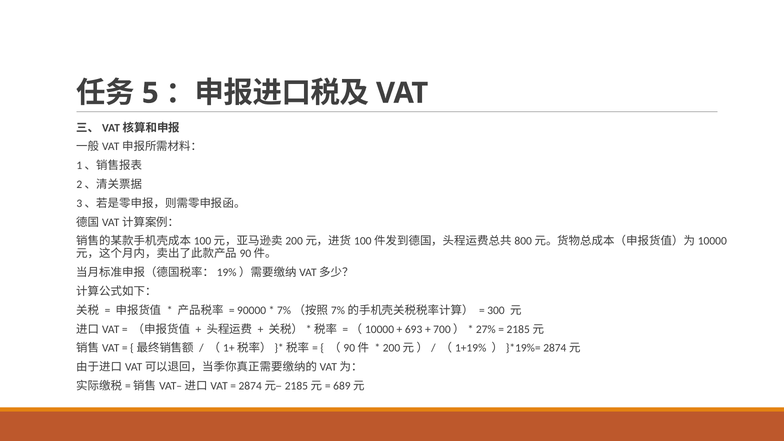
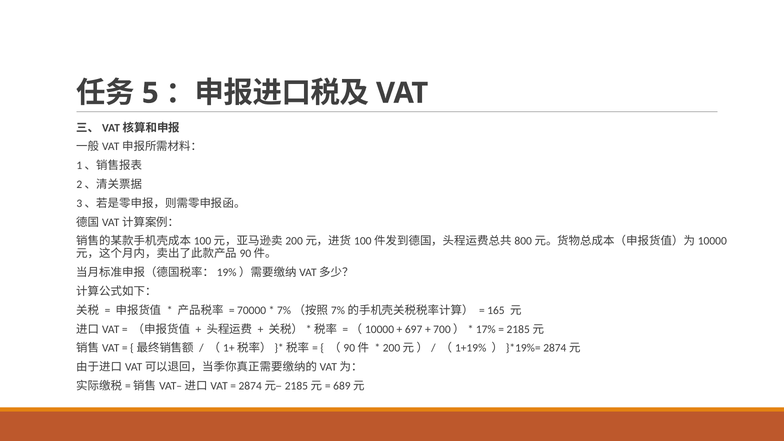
90000: 90000 -> 70000 (252, 310)
300: 300 -> 165 (496, 310)
693: 693 -> 697 (414, 329)
27%: 27% -> 17% (486, 329)
